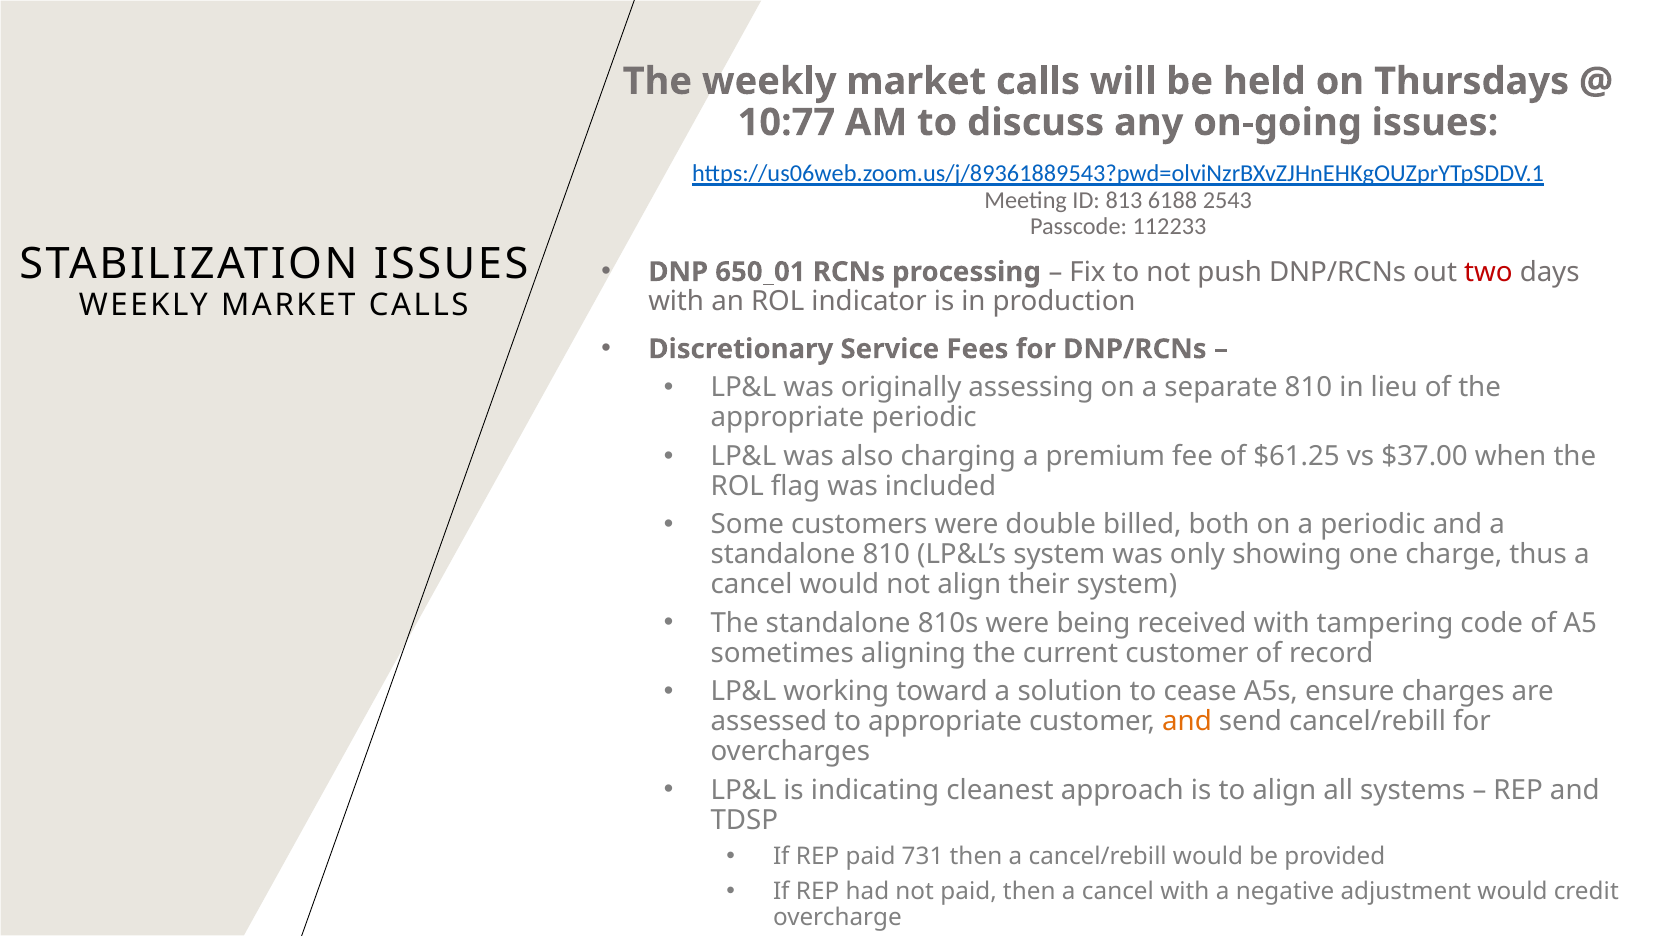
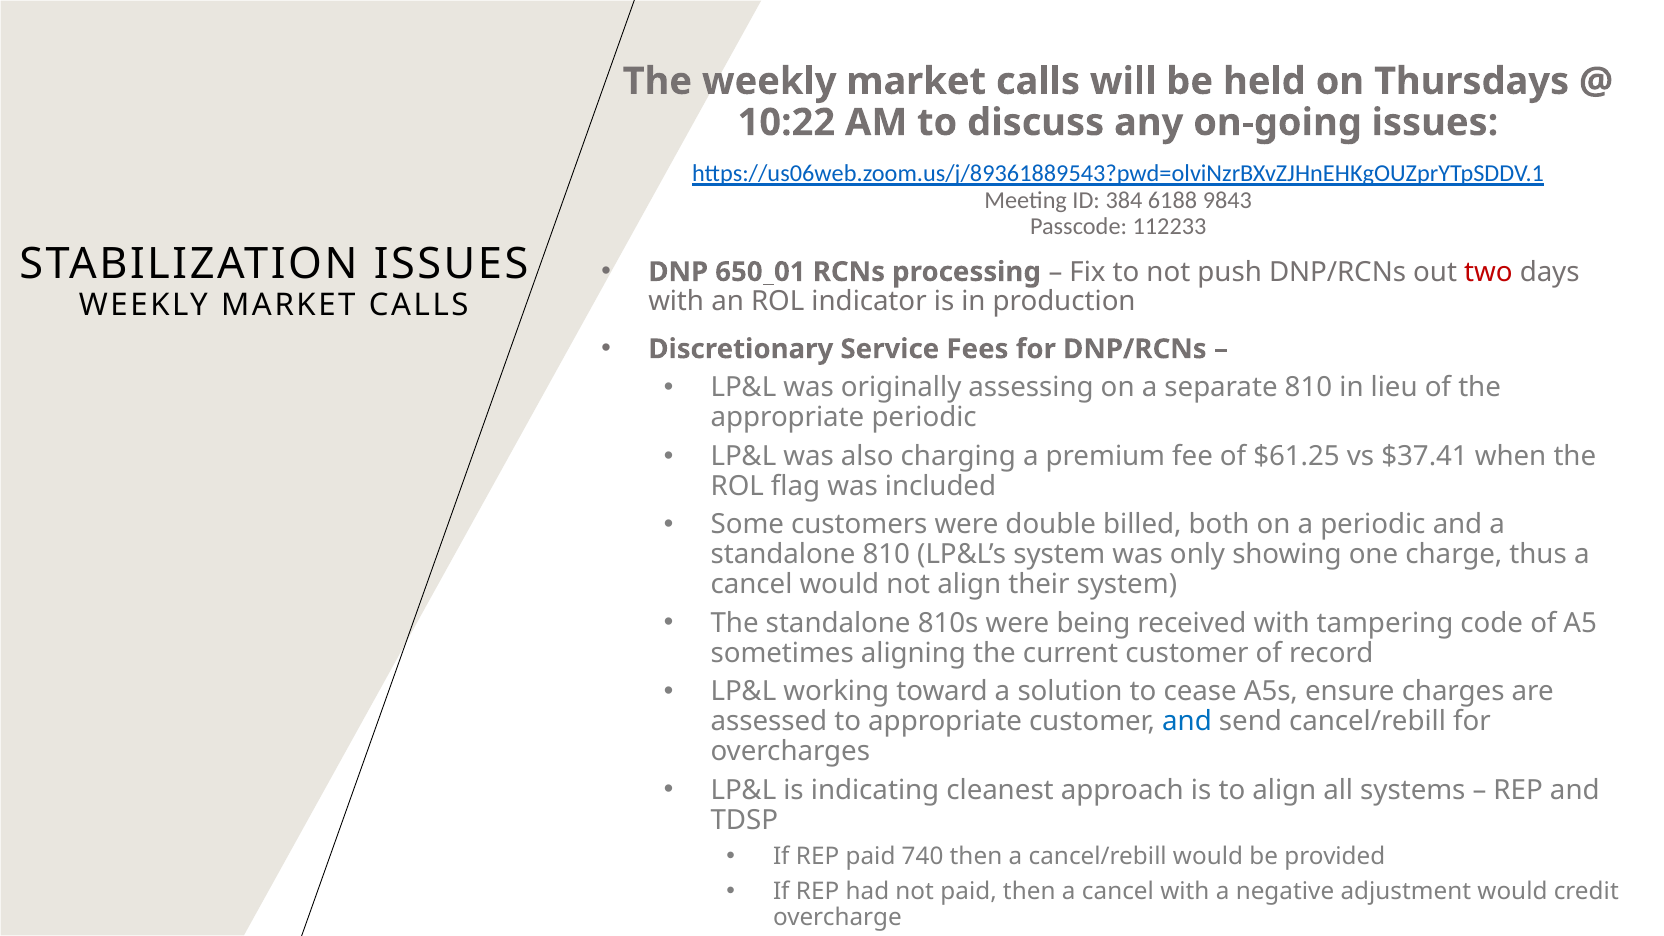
10:77: 10:77 -> 10:22 (786, 123)
813: 813 -> 384 (1124, 200)
2543: 2543 -> 9843 (1227, 200)
$37.00: $37.00 -> $37.41 (1425, 456)
and colour: orange -> blue (1187, 721)
731: 731 -> 740 (923, 857)
